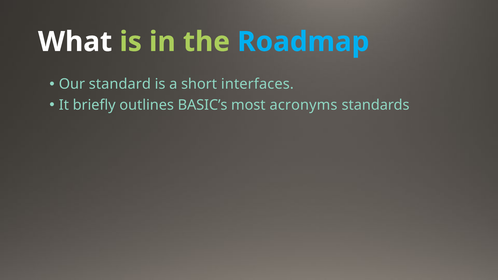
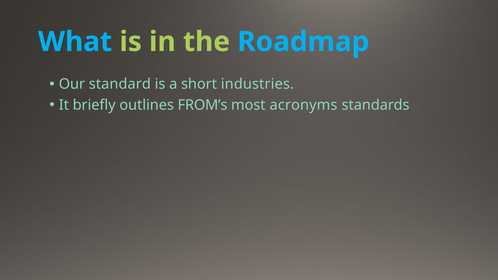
What colour: white -> light blue (75, 42)
interfaces: interfaces -> industries (257, 84)
BASIC’s: BASIC’s -> FROM’s (203, 105)
